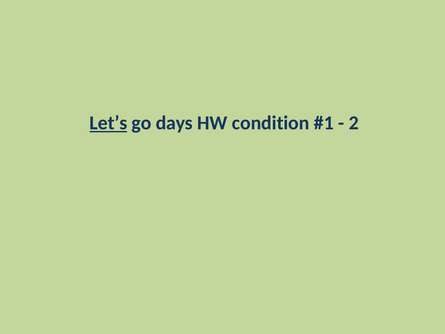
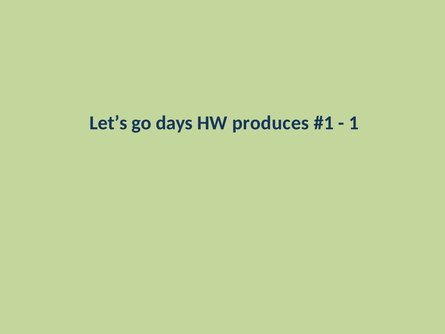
Let’s underline: present -> none (108, 123)
condition: condition -> produces (271, 123)
2: 2 -> 1 (354, 123)
